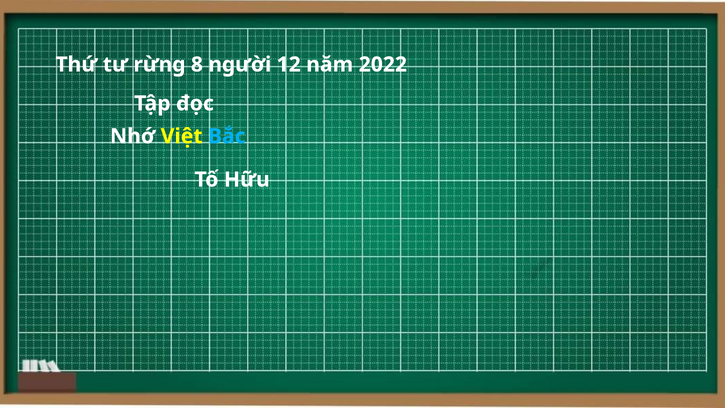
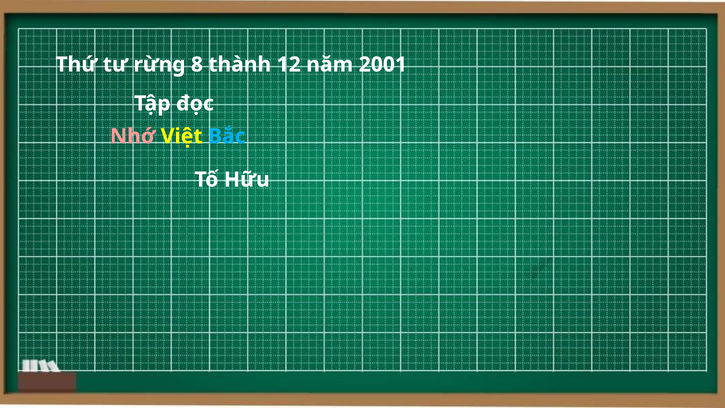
người: người -> thành (240, 65)
2022: 2022 -> 2001 (383, 65)
Nhớ colour: white -> pink (133, 136)
